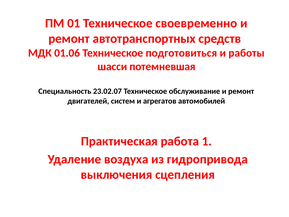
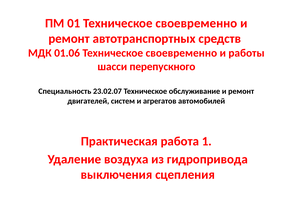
01.06 Техническое подготовиться: подготовиться -> своевременно (181, 53)
потемневшая: потемневшая -> перепускного (162, 66)
